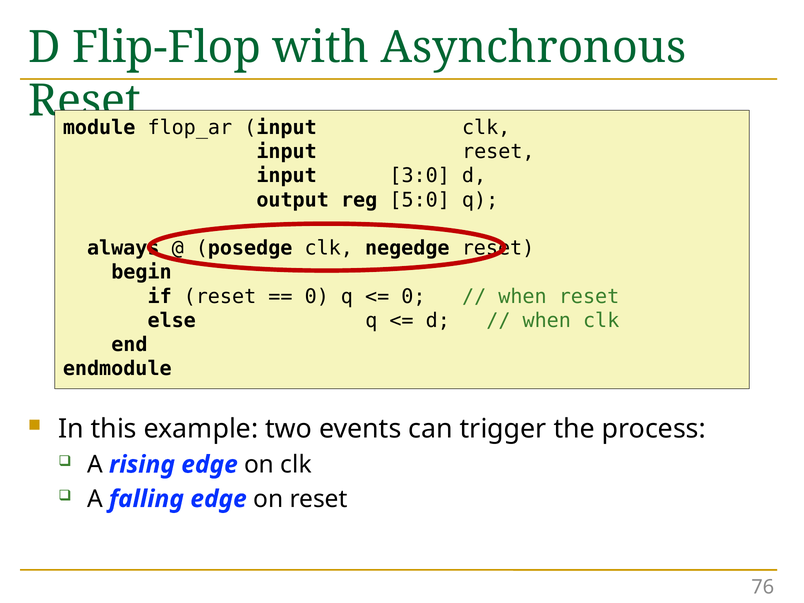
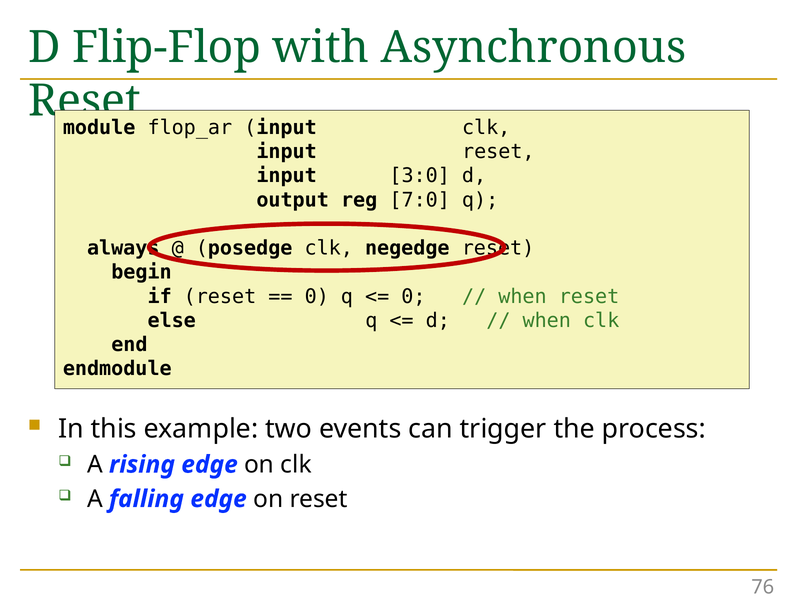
5:0: 5:0 -> 7:0 (420, 200)
